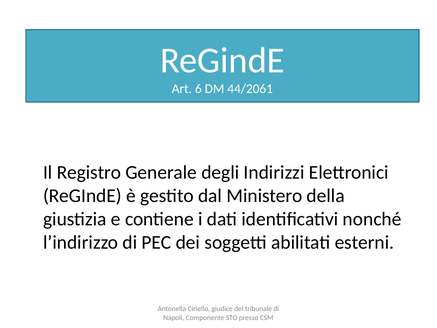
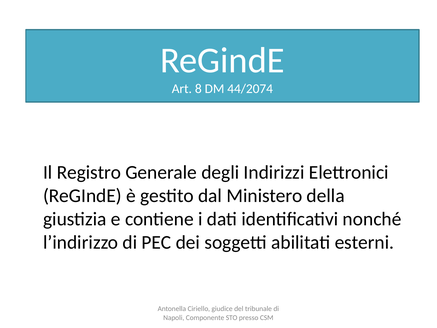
6: 6 -> 8 (198, 89)
44/2061: 44/2061 -> 44/2074 (250, 89)
